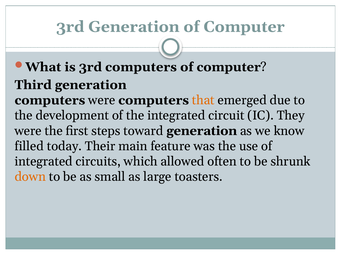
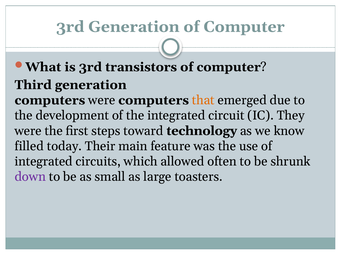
3rd computers: computers -> transistors (141, 67)
toward generation: generation -> technology (202, 131)
down colour: orange -> purple (30, 177)
